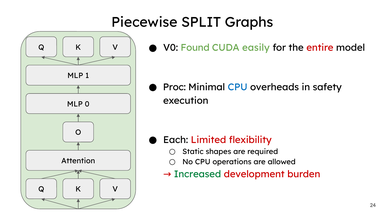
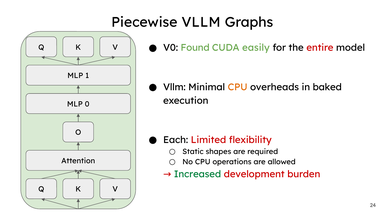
Piecewise SPLIT: SPLIT -> VLLM (201, 22)
Proc: Proc -> Vllm (174, 87)
CPU colour: blue -> orange (238, 87)
safety: safety -> baked (327, 87)
